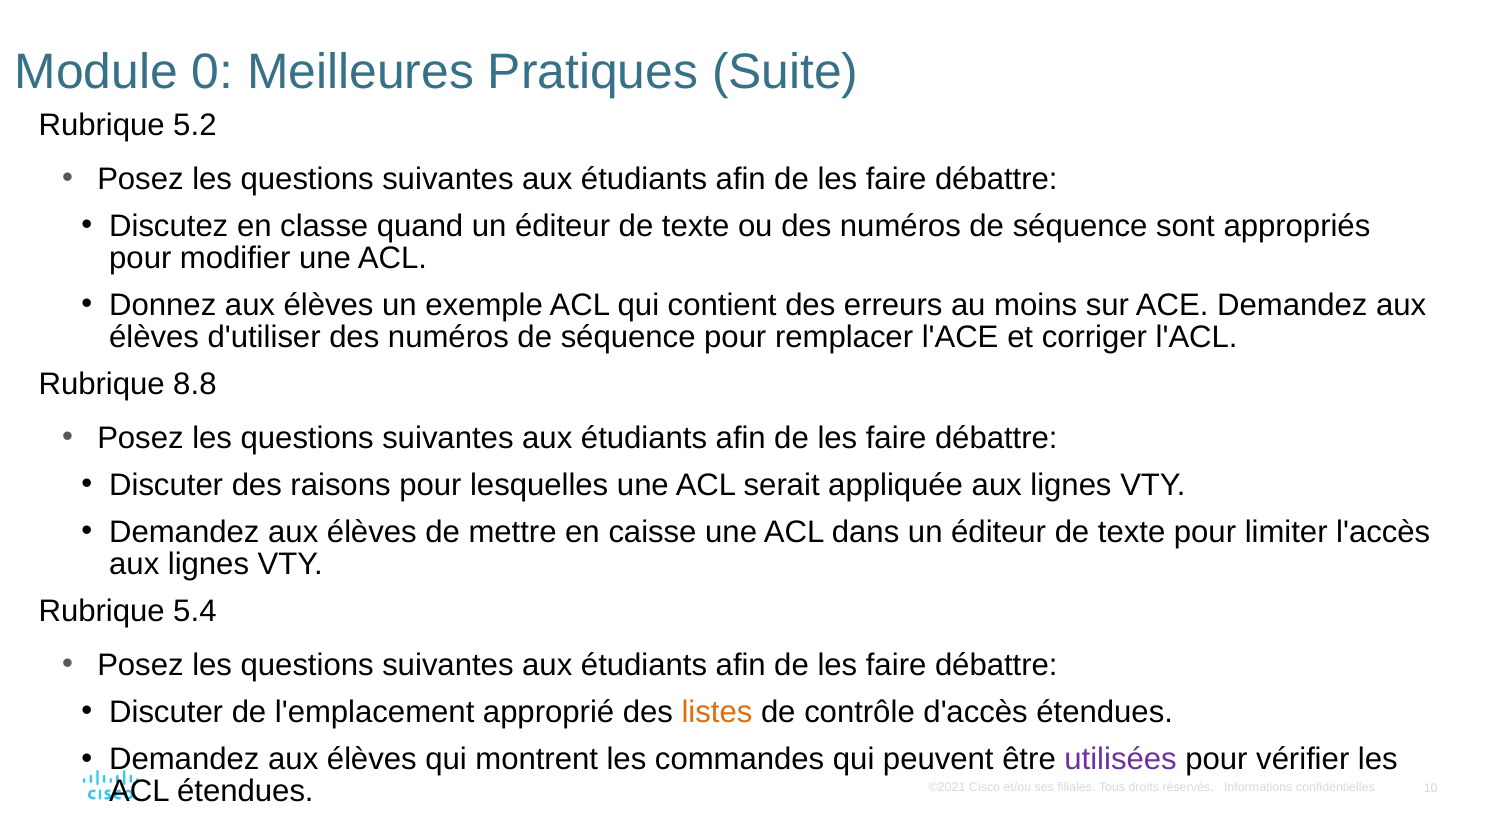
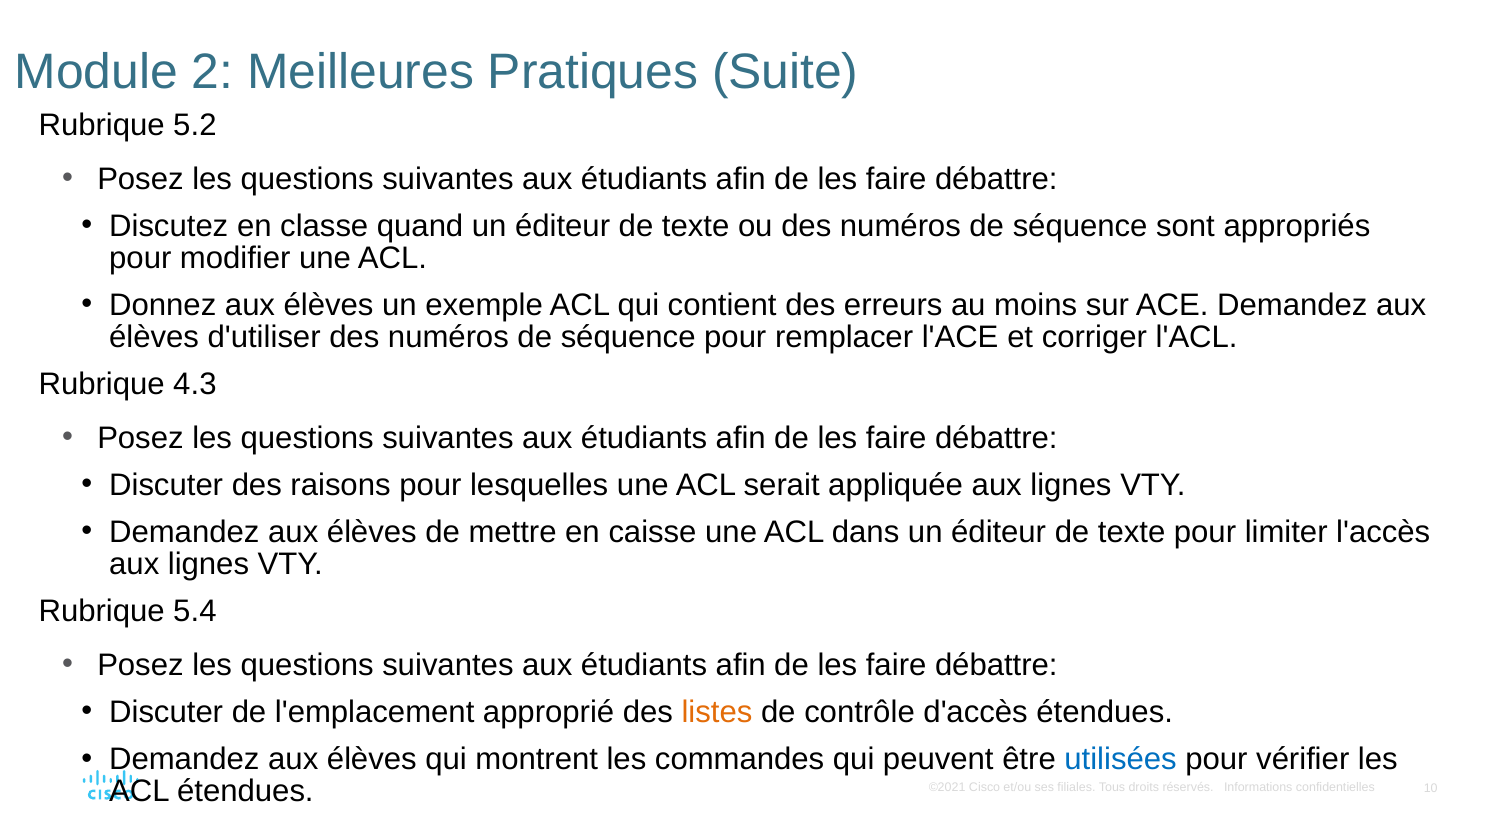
0: 0 -> 2 (213, 72)
8.8: 8.8 -> 4.3 (195, 384)
utilisées colour: purple -> blue (1121, 760)
